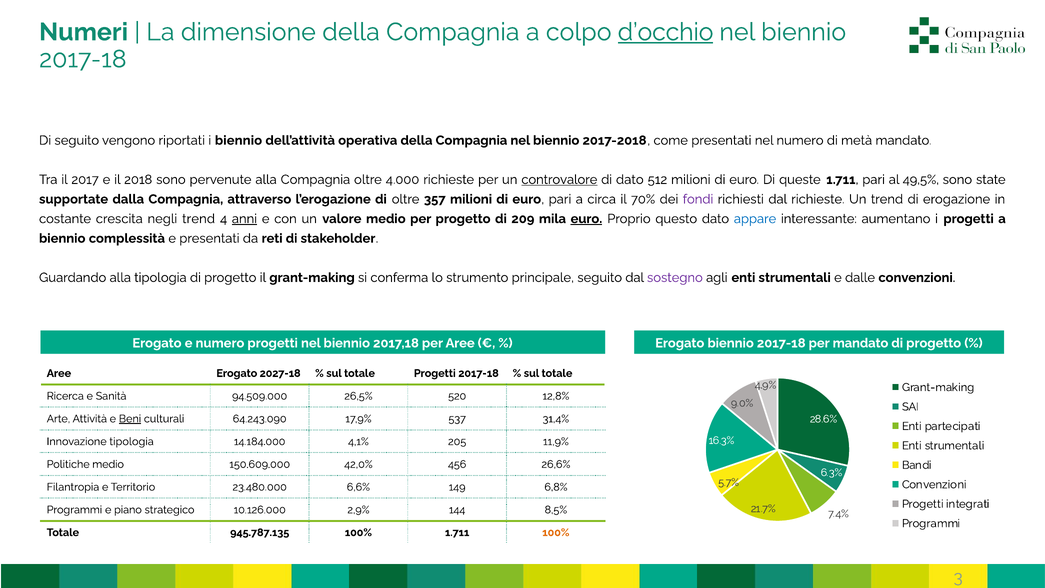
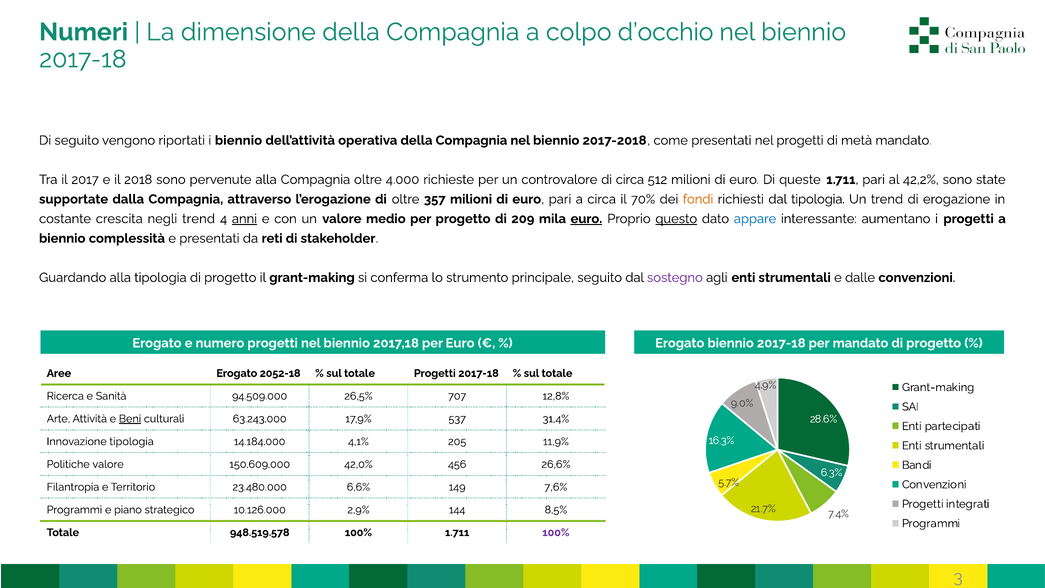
d’occhio underline: present -> none (666, 32)
nel numero: numero -> progetti (800, 140)
controvalore underline: present -> none (559, 180)
di dato: dato -> circa (630, 180)
49,5%: 49,5% -> 42,2% (921, 180)
fondi colour: purple -> orange (698, 199)
dal richieste: richieste -> tipologia (818, 199)
questo underline: none -> present (676, 219)
per Aree: Aree -> Euro (460, 343)
2027-18: 2027-18 -> 2052-18 (280, 373)
520: 520 -> 707 (457, 396)
64.243.090: 64.243.090 -> 63.243.000 (260, 419)
Politiche medio: medio -> valore (108, 464)
6,8%: 6,8% -> 7,6% (556, 487)
945.787.135: 945.787.135 -> 948.519.578 (260, 532)
100% colour: orange -> purple (556, 532)
